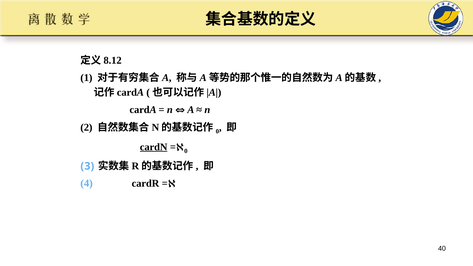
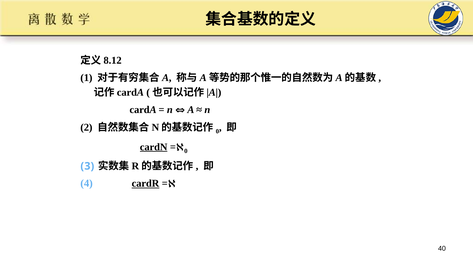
cardR underline: none -> present (146, 184)
